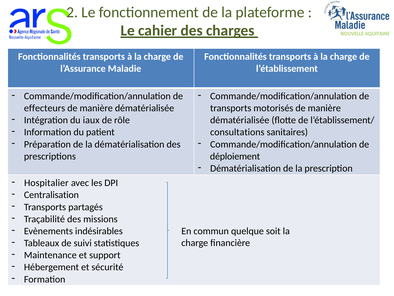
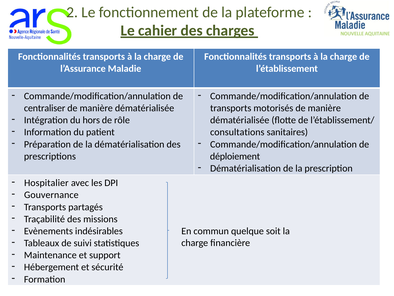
effecteurs: effecteurs -> centraliser (45, 108)
iaux: iaux -> hors (91, 120)
Centralisation: Centralisation -> Gouvernance (51, 195)
